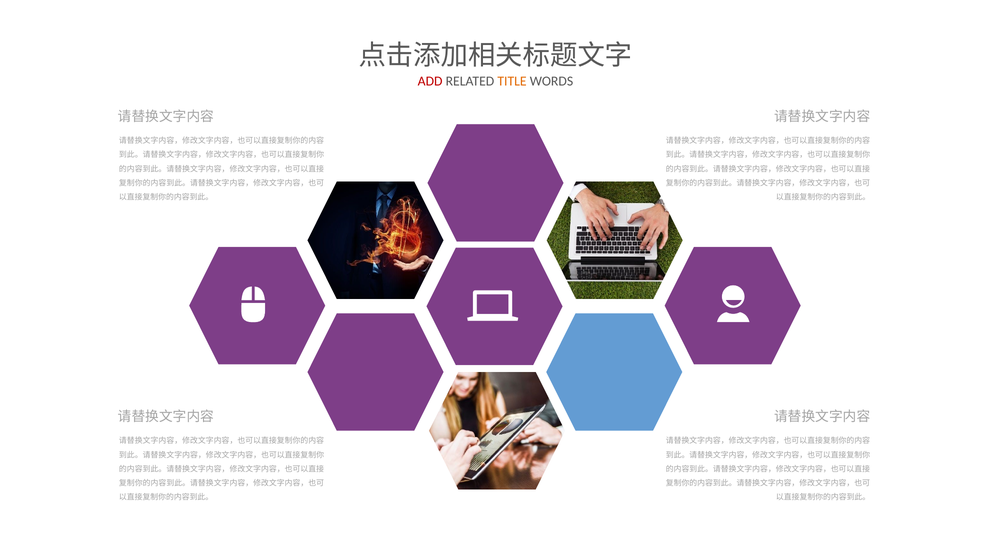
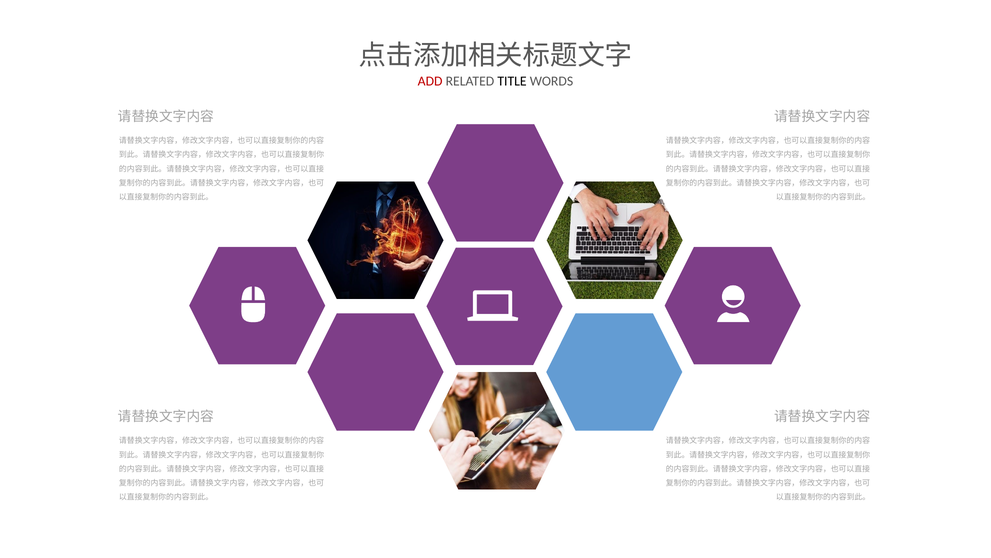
TITLE colour: orange -> black (512, 81)
